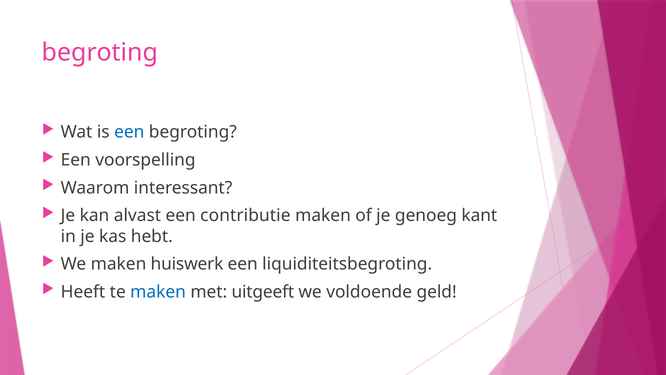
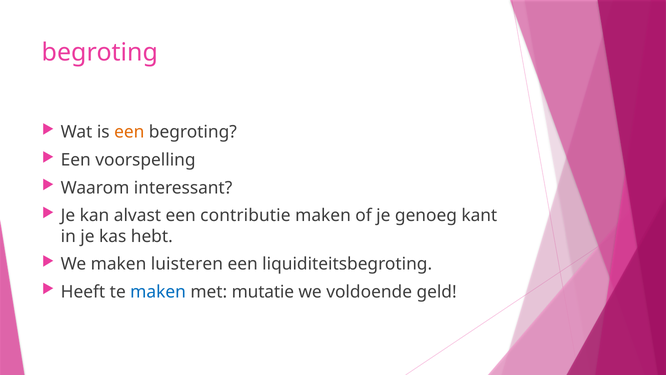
een colour: blue -> orange (129, 132)
huiswerk: huiswerk -> luisteren (187, 264)
uitgeeft: uitgeeft -> mutatie (263, 292)
